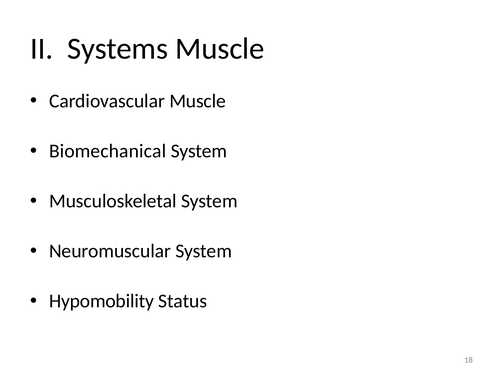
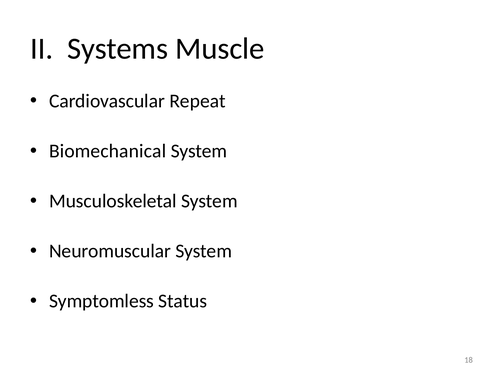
Cardiovascular Muscle: Muscle -> Repeat (198, 101)
Hypomobility: Hypomobility -> Symptomless (101, 301)
